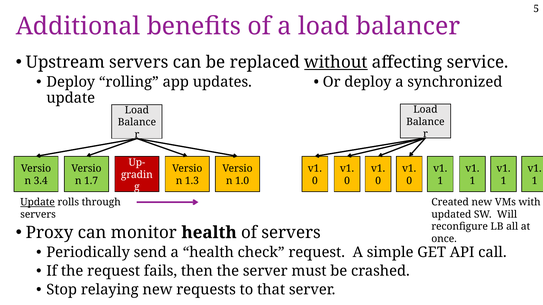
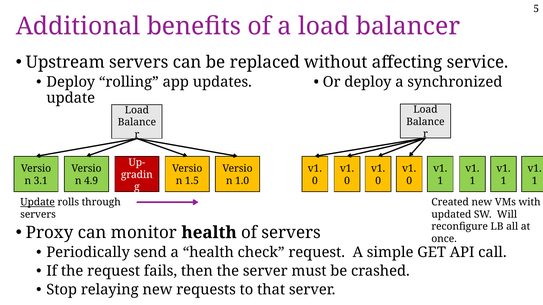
without underline: present -> none (336, 62)
3.4: 3.4 -> 3.1 (41, 181)
1.7: 1.7 -> 4.9 (91, 181)
1.3: 1.3 -> 1.5 (192, 181)
